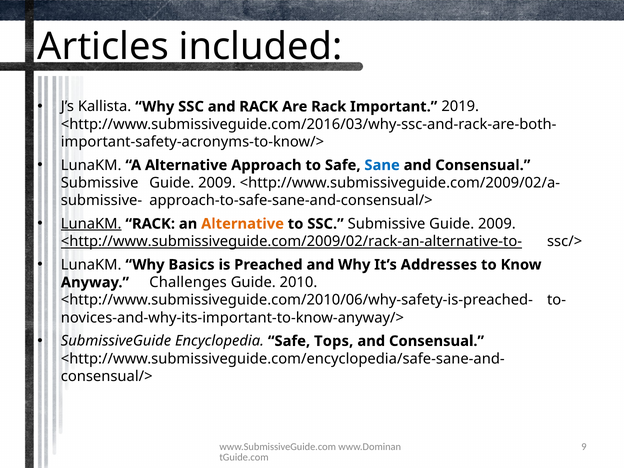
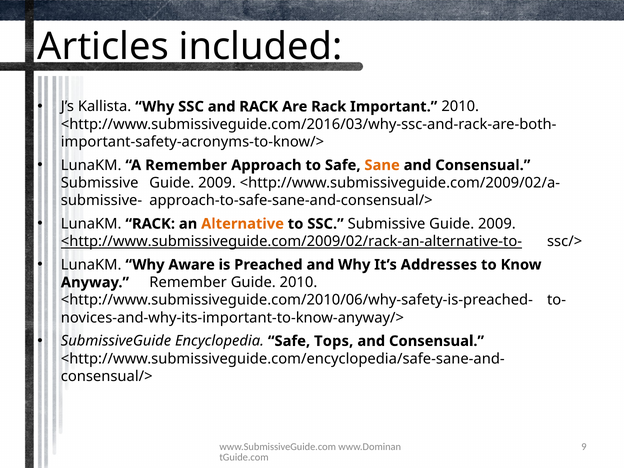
Important 2019: 2019 -> 2010 (460, 107)
A Alternative: Alternative -> Remember (186, 165)
Sane colour: blue -> orange (382, 165)
LunaKM underline: present -> none (91, 224)
Basics: Basics -> Aware (192, 265)
Anyway Challenges: Challenges -> Remember (188, 282)
